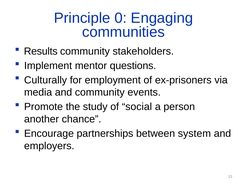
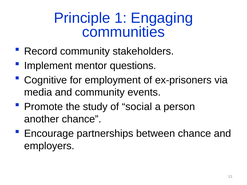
0: 0 -> 1 (121, 18)
Results: Results -> Record (41, 51)
Culturally: Culturally -> Cognitive (46, 80)
between system: system -> chance (194, 134)
